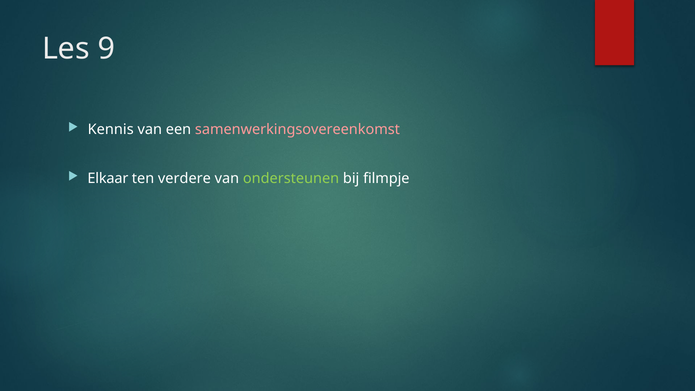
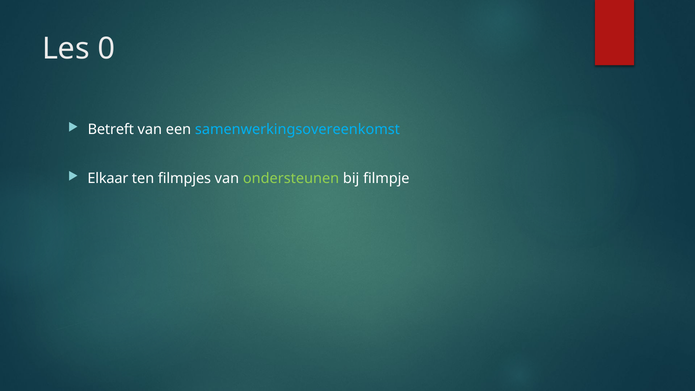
9: 9 -> 0 (106, 49)
Kennis: Kennis -> Betreft (111, 129)
samenwerkingsovereenkomst colour: pink -> light blue (297, 129)
verdere: verdere -> filmpjes (184, 179)
